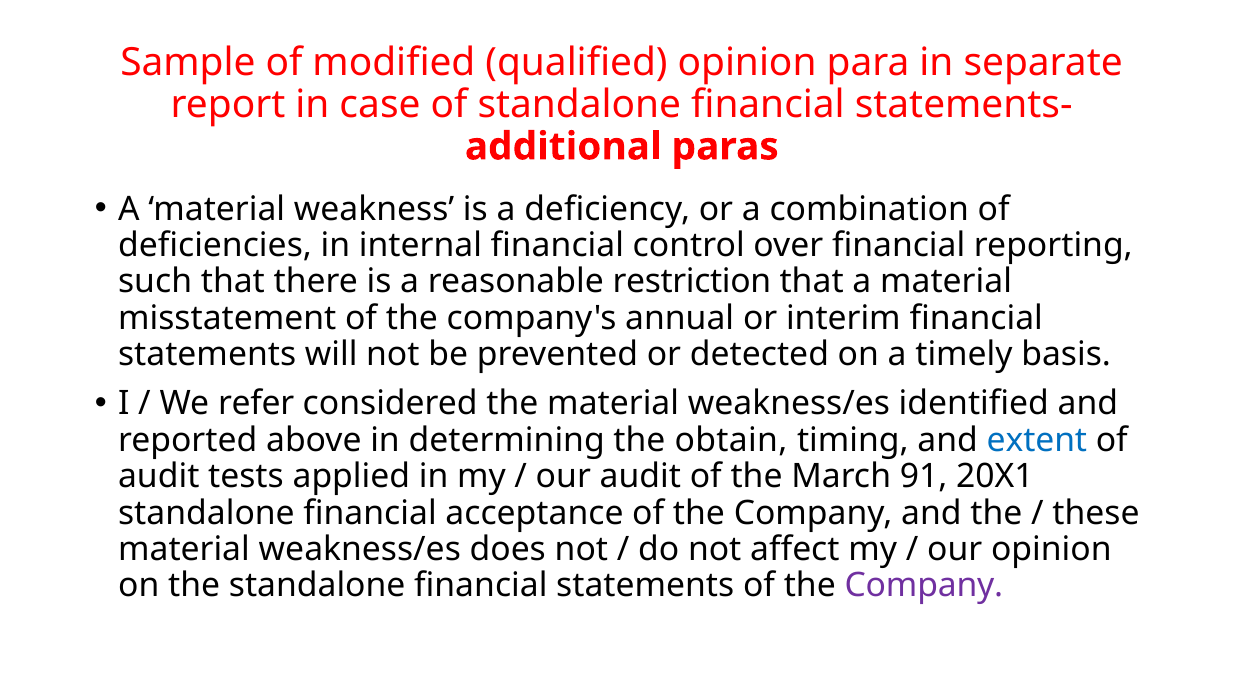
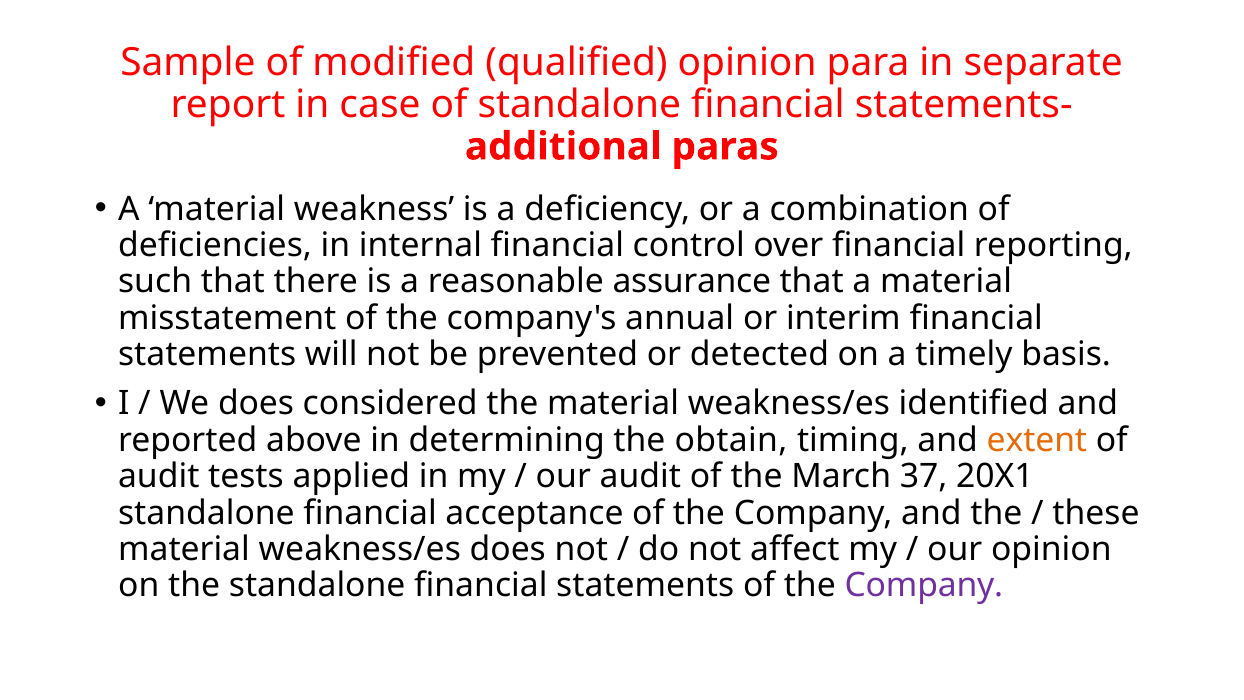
restriction: restriction -> assurance (692, 282)
We refer: refer -> does (256, 404)
extent colour: blue -> orange (1037, 440)
91: 91 -> 37 (924, 476)
